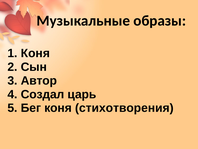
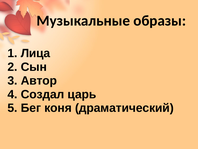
1 Коня: Коня -> Лица (35, 53)
стихотворения: стихотворения -> драматический (124, 108)
